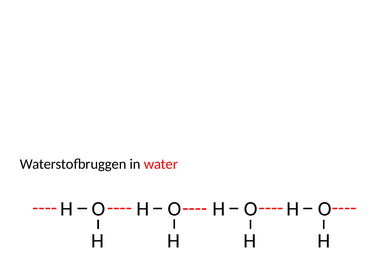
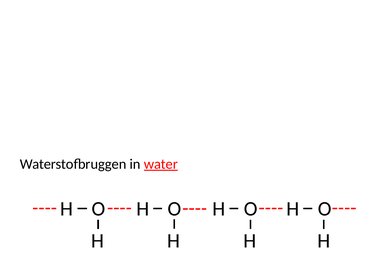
water underline: none -> present (161, 164)
